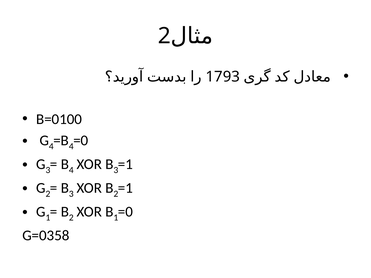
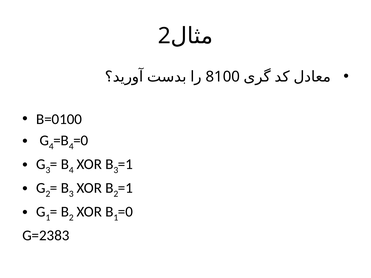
1793: 1793 -> 8100 (223, 77)
G=0358: G=0358 -> G=2383 (46, 236)
